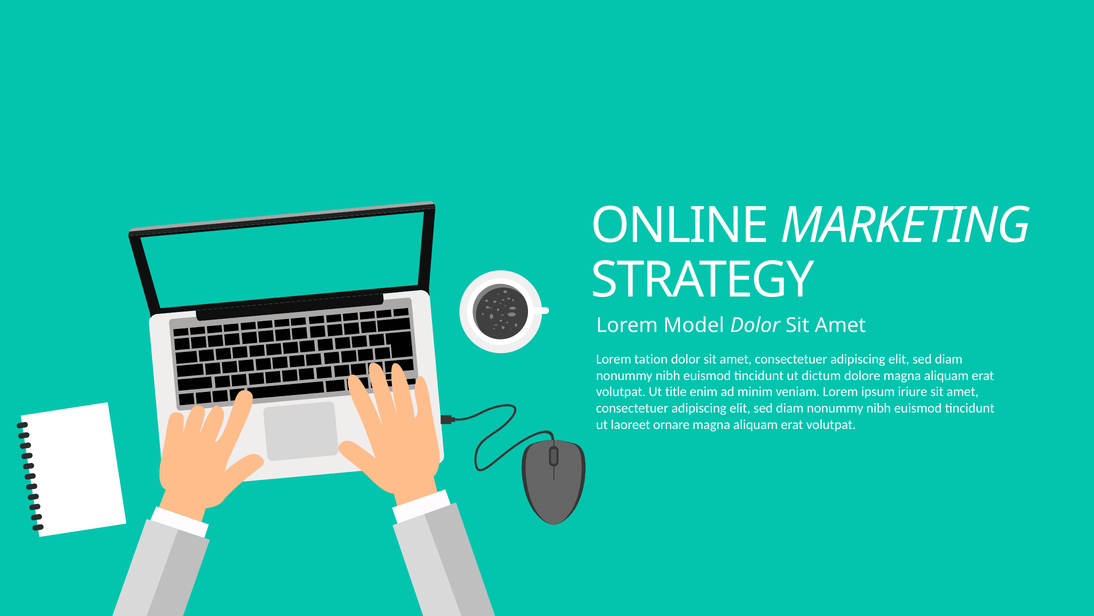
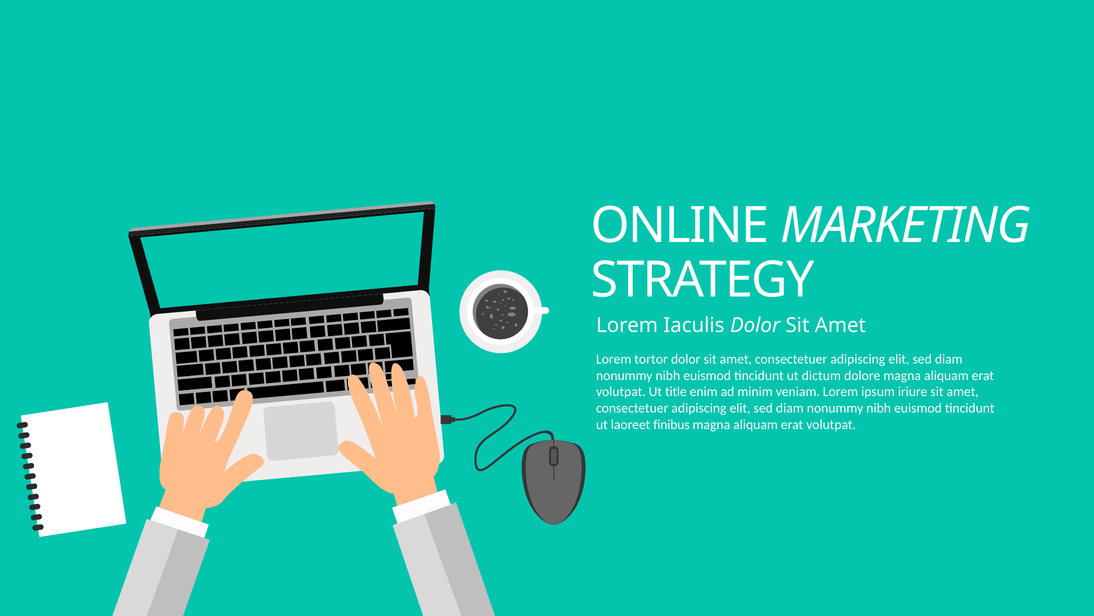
Model: Model -> Iaculis (694, 325)
tation: tation -> tortor (651, 359)
ornare: ornare -> finibus (672, 424)
